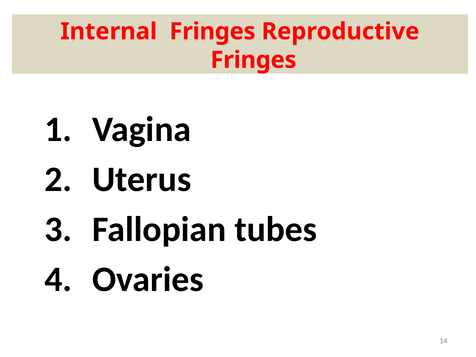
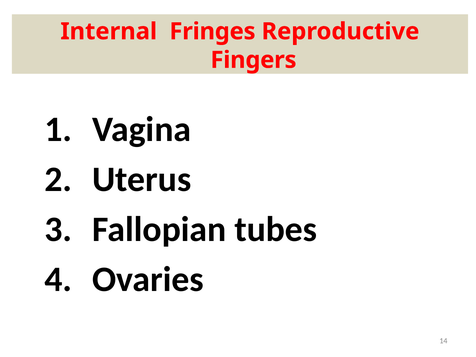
Fringes: Fringes -> Fingers (253, 60)
